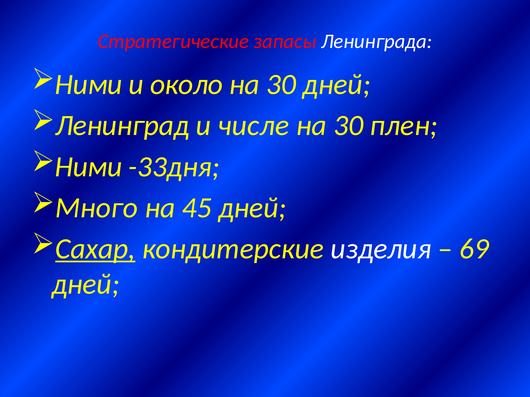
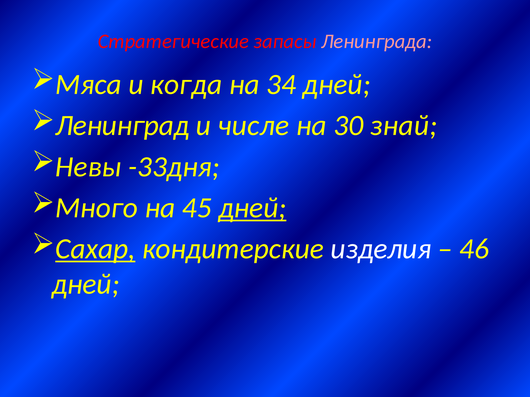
Ленинграда colour: white -> pink (377, 41)
Ними: Ними -> Мяса (88, 84)
около: около -> когда (186, 84)
30: 30 -> 34 (281, 84)
плен: плен -> знай (404, 126)
Ними: Ними -> Невы (88, 167)
дней underline: none -> present (252, 208)
69: 69 -> 46 (474, 249)
